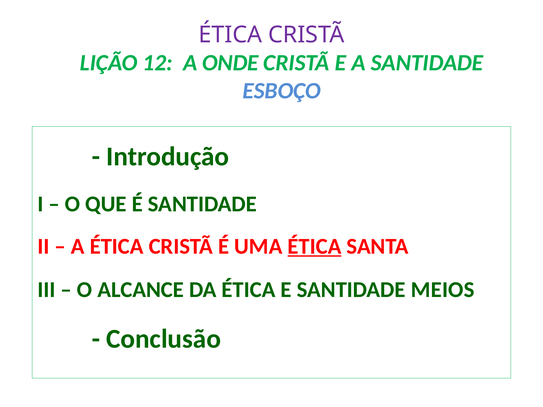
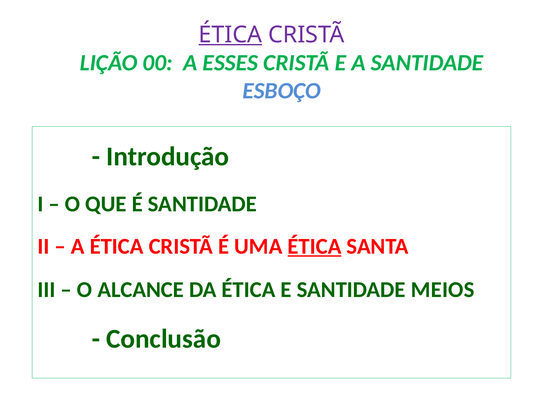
ÉTICA underline: none -> present (230, 35)
12: 12 -> 00 (158, 63)
ONDE: ONDE -> ESSES (230, 63)
